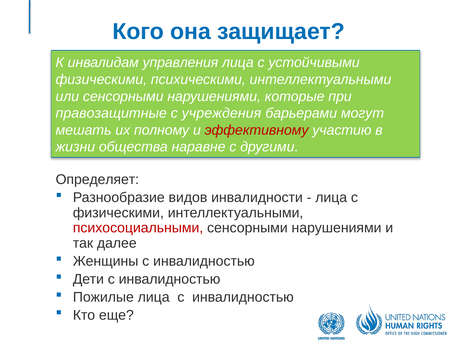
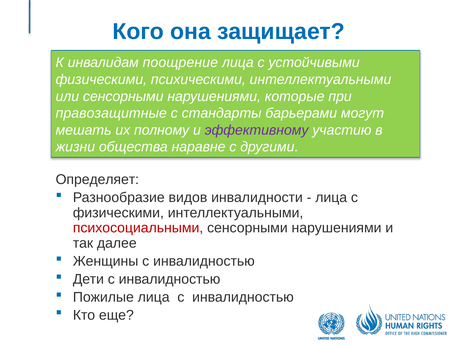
управления: управления -> поощрение (180, 63)
учреждения: учреждения -> стандарты (222, 113)
эффективному colour: red -> purple (257, 130)
